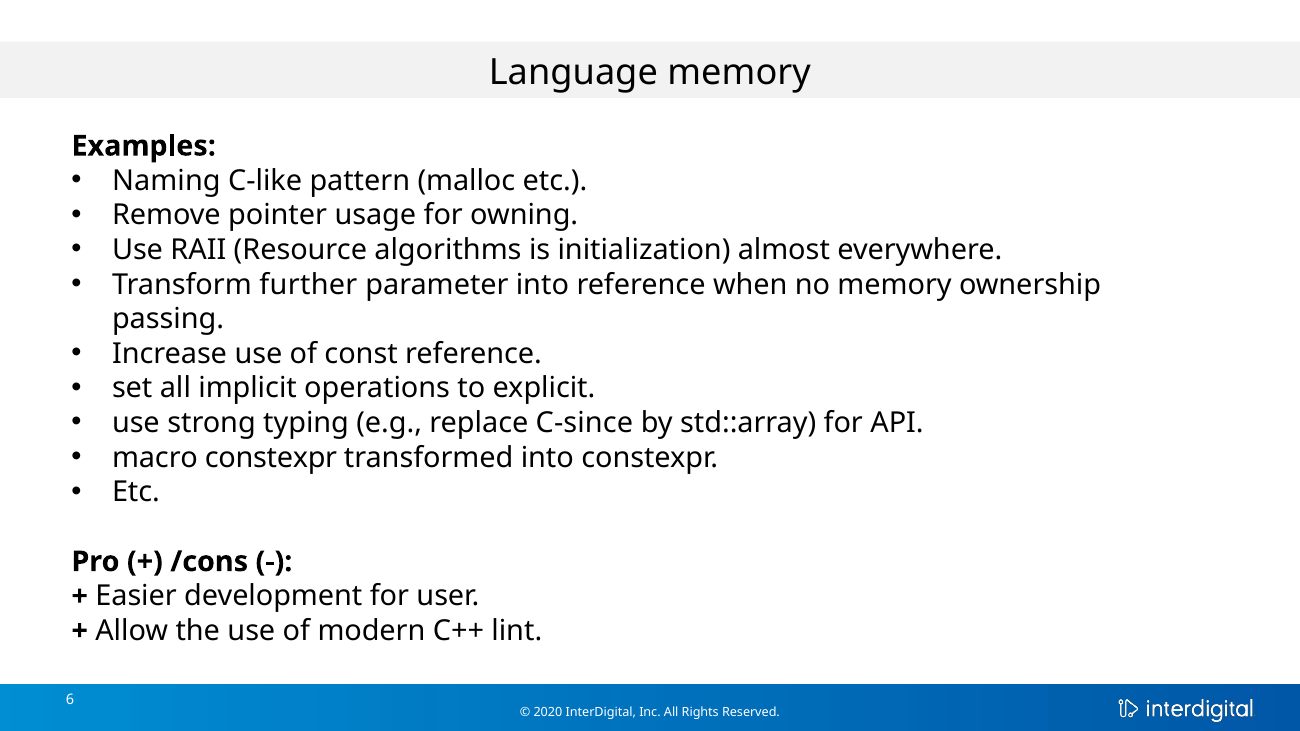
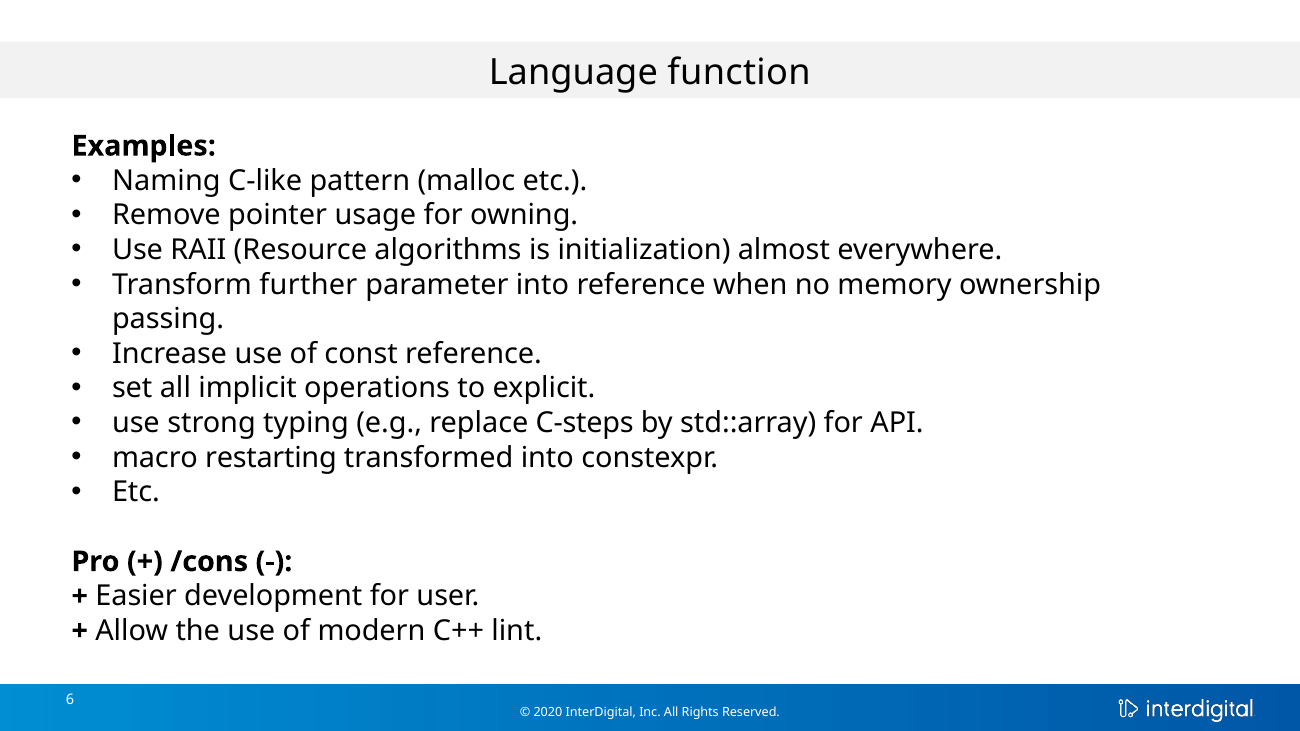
Language memory: memory -> function (739, 72)
C-since: C-since -> C-steps (585, 423)
macro constexpr: constexpr -> restarting (271, 458)
